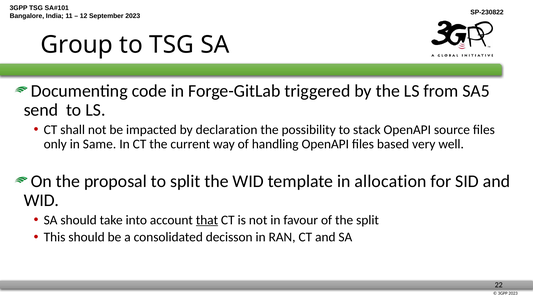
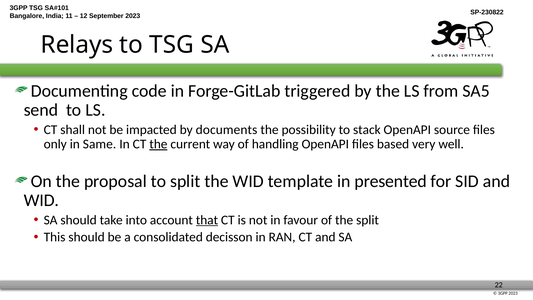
Group: Group -> Relays (77, 45)
declaration: declaration -> documents (227, 130)
the underline: none -> present (158, 144)
allocation: allocation -> presented (391, 181)
